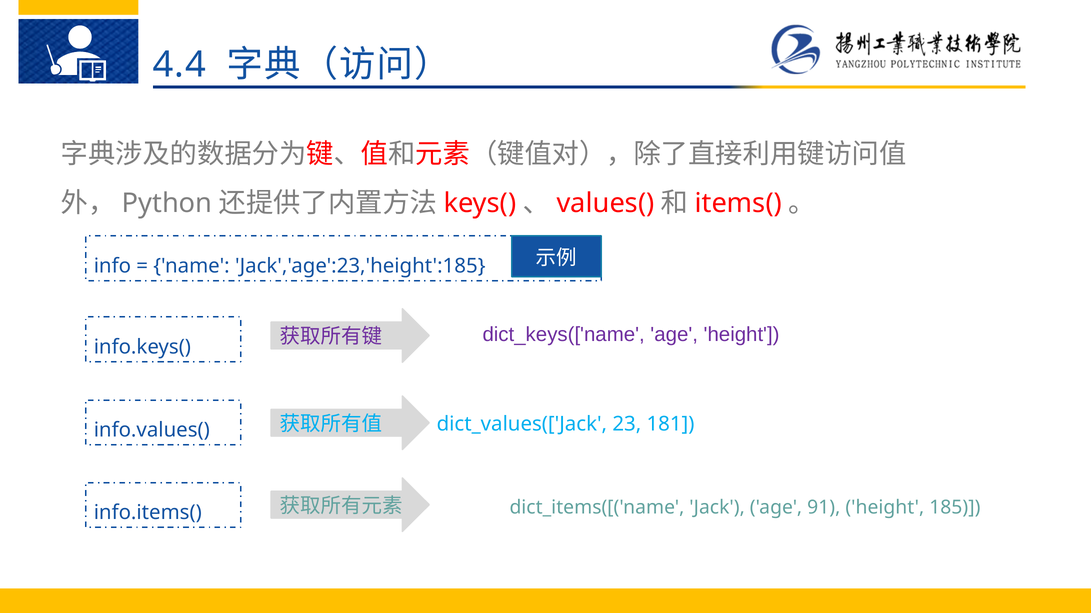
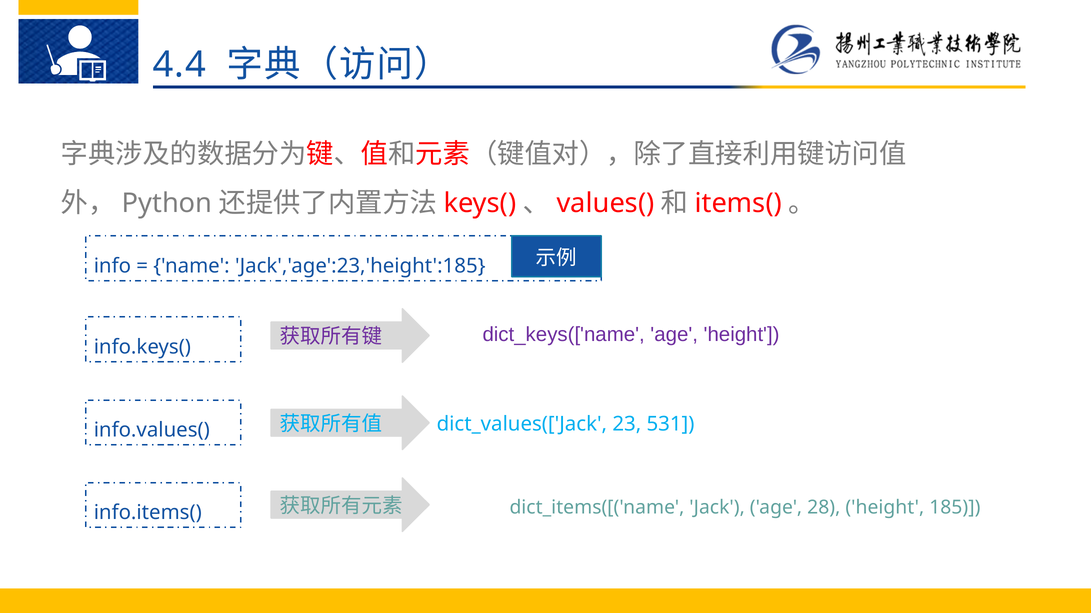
181: 181 -> 531 (670, 424)
91: 91 -> 28 (824, 508)
